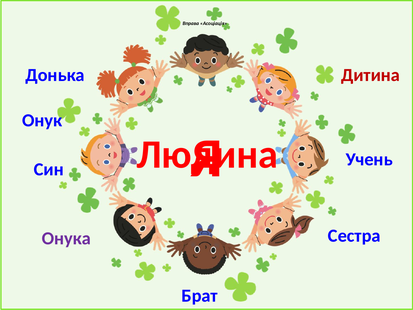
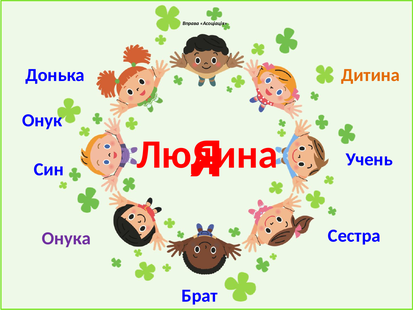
Дитина colour: red -> orange (370, 75)
